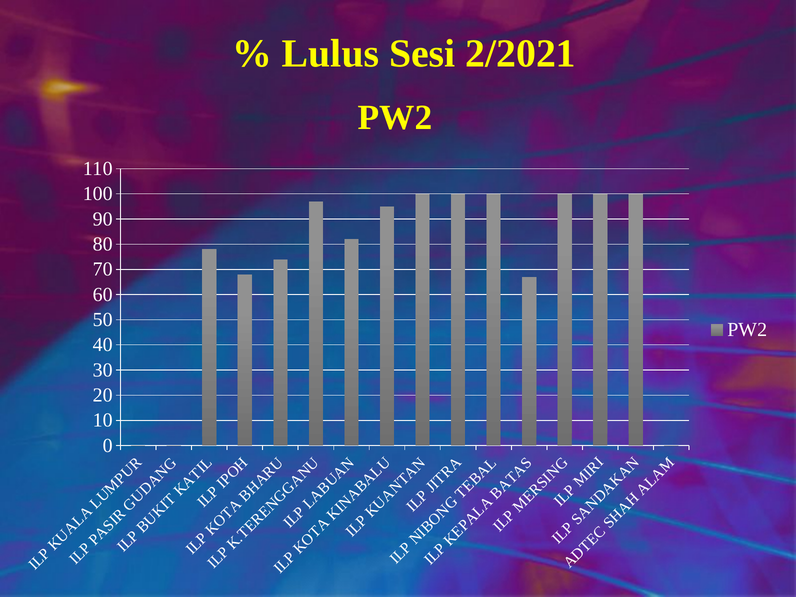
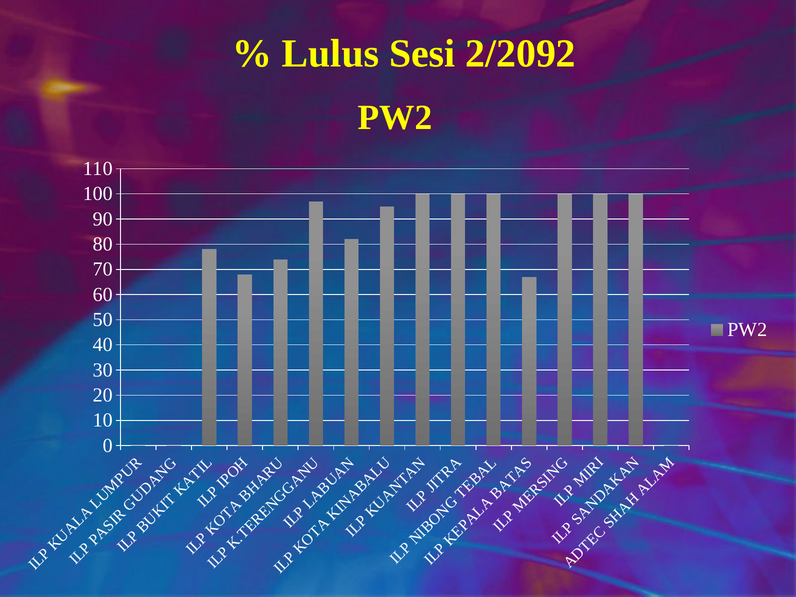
2/2021: 2/2021 -> 2/2092 (521, 54)
